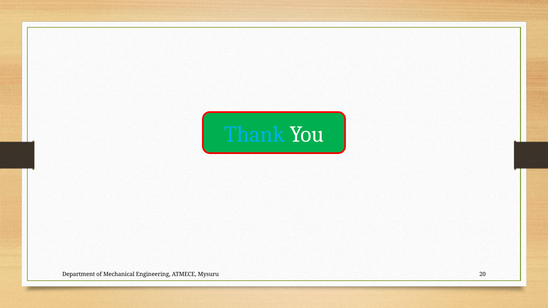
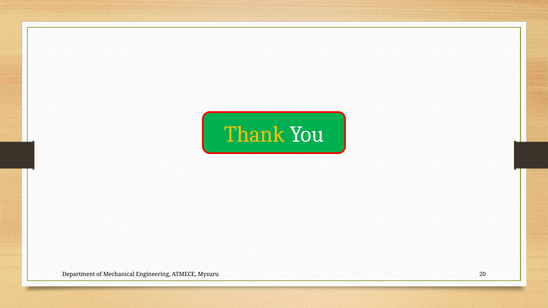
Thank colour: light blue -> yellow (254, 134)
